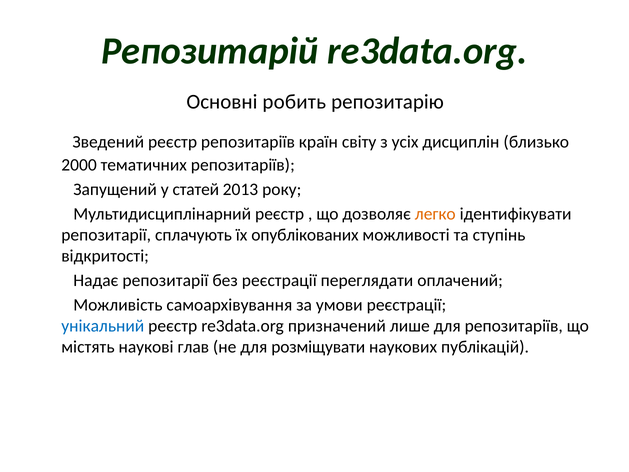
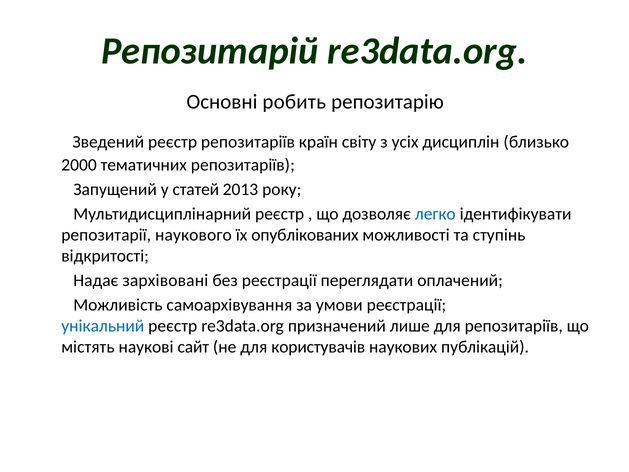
легко colour: orange -> blue (435, 214)
сплачують: сплачують -> наукового (193, 235)
Надає репозитарії: репозитарії -> зархівовані (165, 280)
глав: глав -> сайт (193, 347)
розміщувати: розміщувати -> користувачів (318, 347)
